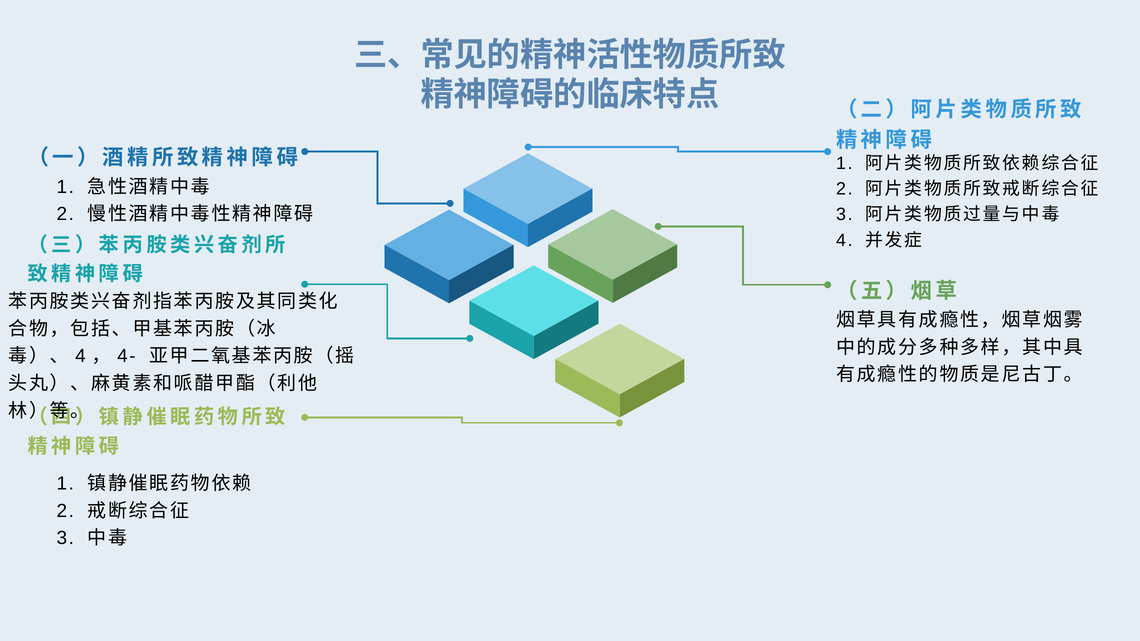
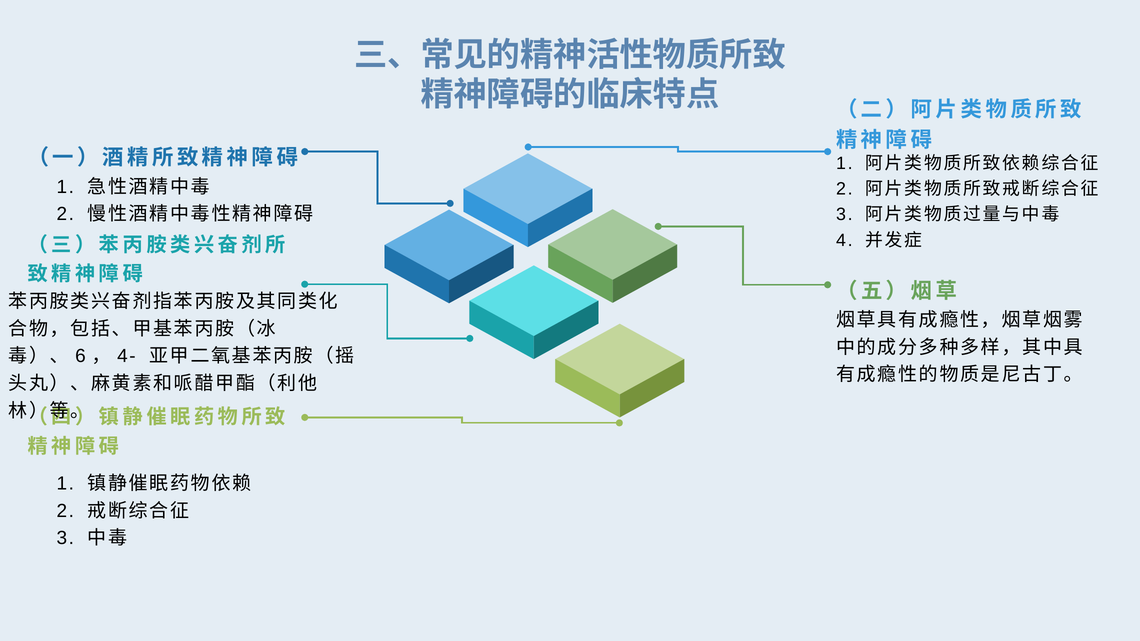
4: 4 -> 6 (80, 356)
